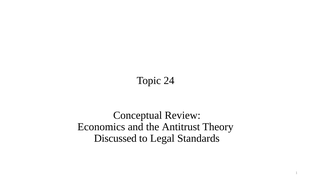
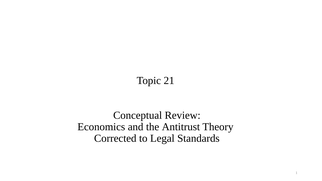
24: 24 -> 21 (169, 81)
Discussed: Discussed -> Corrected (115, 139)
